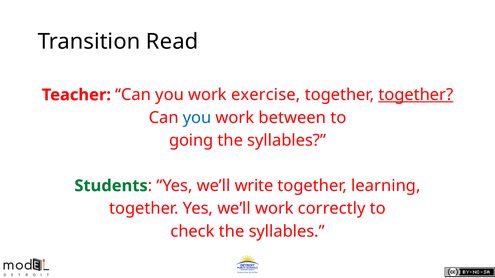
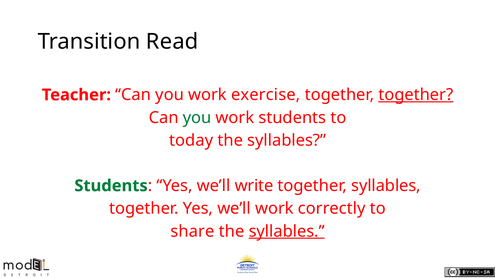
you colour: blue -> green (197, 118)
work between: between -> students (292, 118)
going: going -> today (191, 141)
together learning: learning -> syllables (386, 186)
check: check -> share (192, 232)
syllables underline: none -> present (287, 232)
